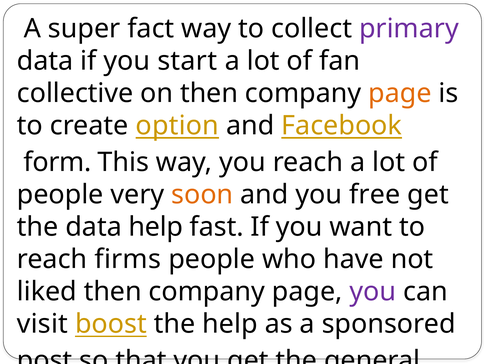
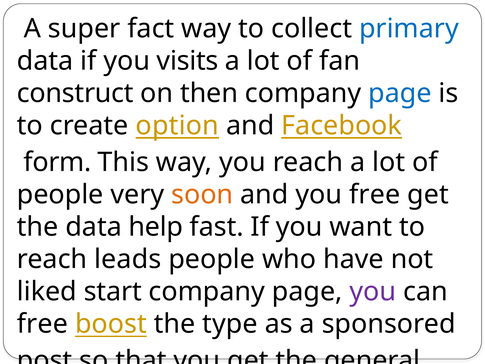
primary colour: purple -> blue (409, 28)
start: start -> visits (188, 61)
collective: collective -> construct (75, 93)
page colour: orange -> blue (400, 93)
firms: firms -> leads (128, 259)
liked then: then -> start (113, 291)
visit: visit -> free (42, 324)
the help: help -> type (230, 324)
